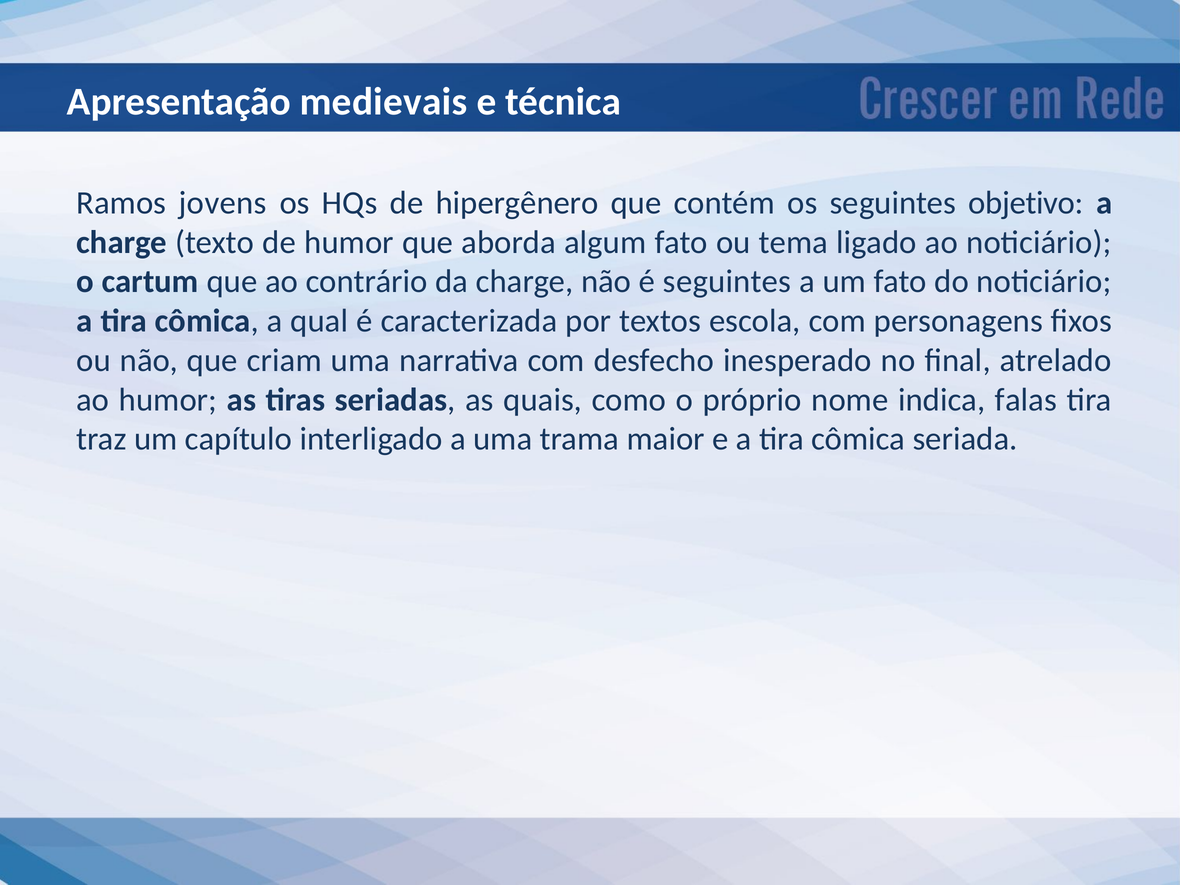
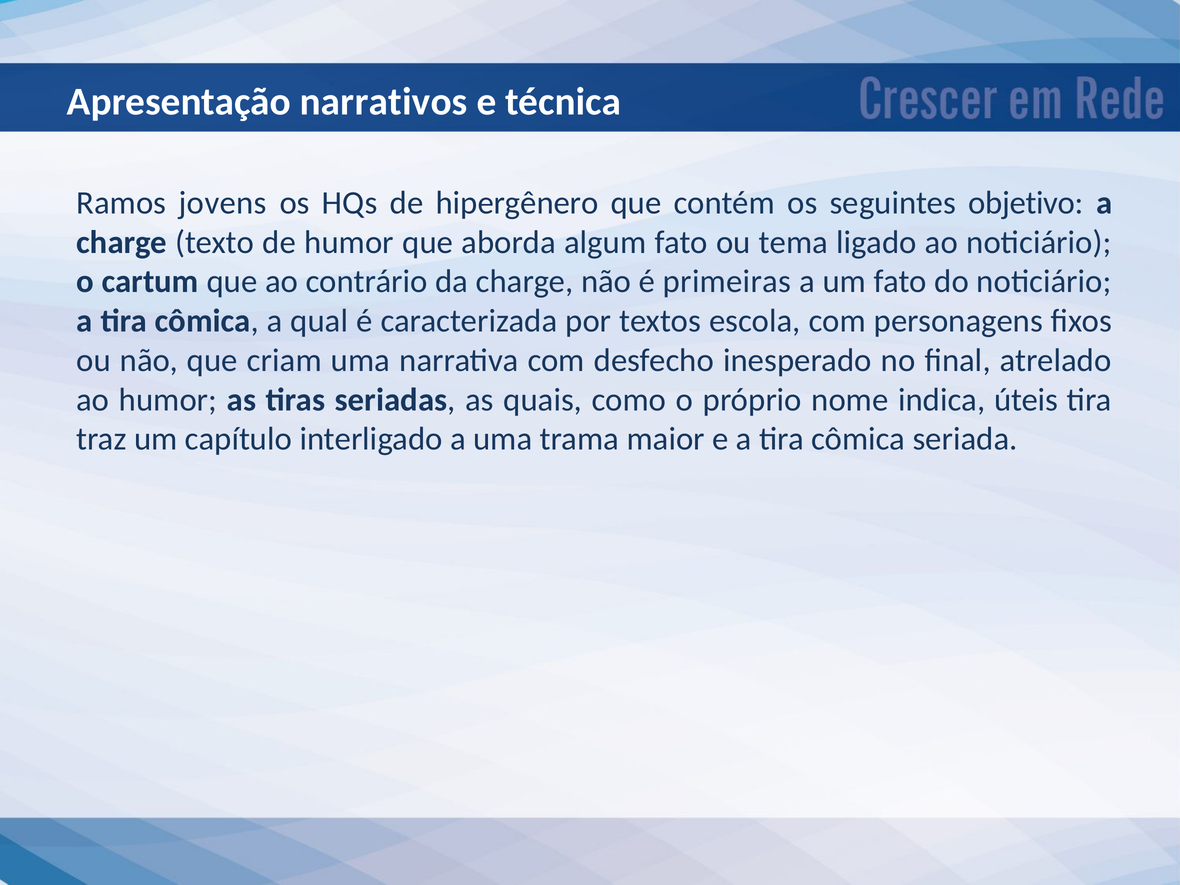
medievais: medievais -> narrativos (384, 102)
é seguintes: seguintes -> primeiras (727, 282)
falas: falas -> úteis (1026, 400)
